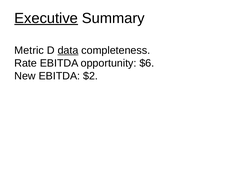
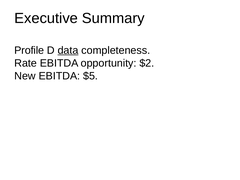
Executive underline: present -> none (46, 18)
Metric: Metric -> Profile (29, 50)
$6: $6 -> $2 (147, 63)
$2: $2 -> $5 (91, 76)
